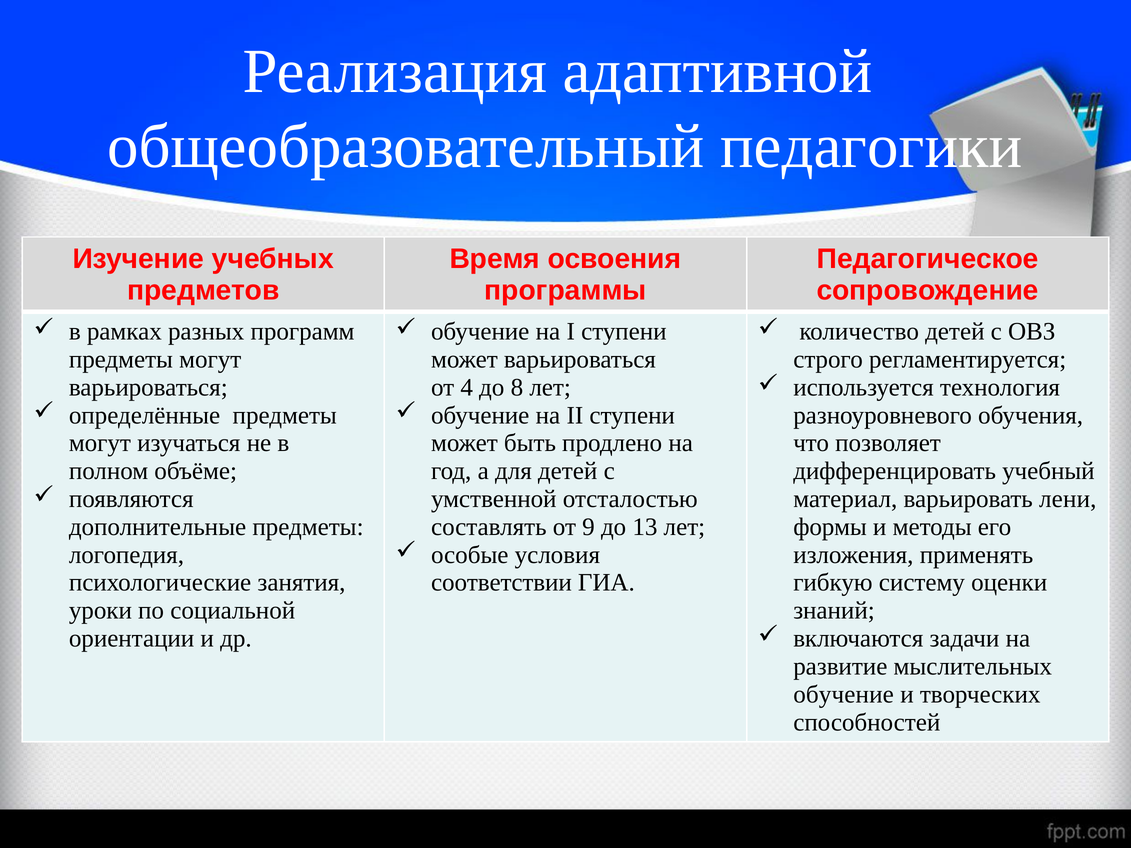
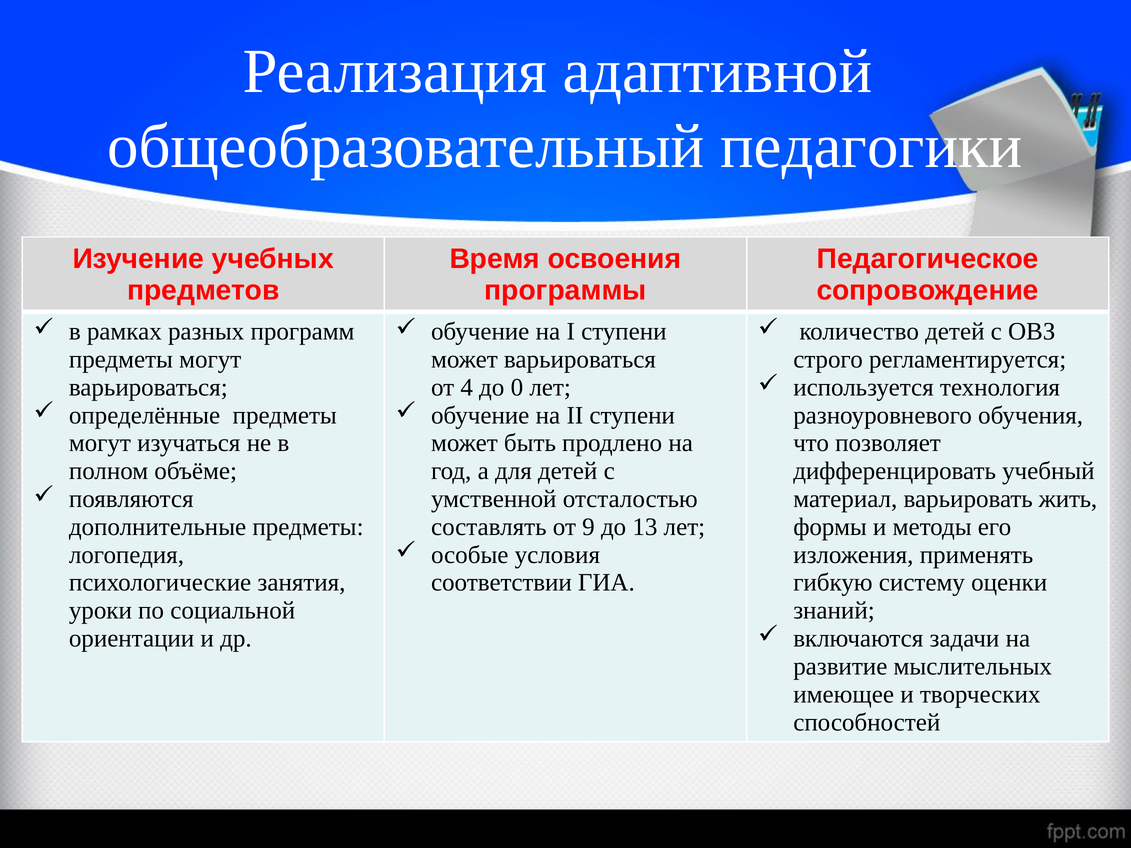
8: 8 -> 0 (517, 387)
лени: лени -> жить (1068, 499)
обучение: обучение -> имеющее (844, 695)
